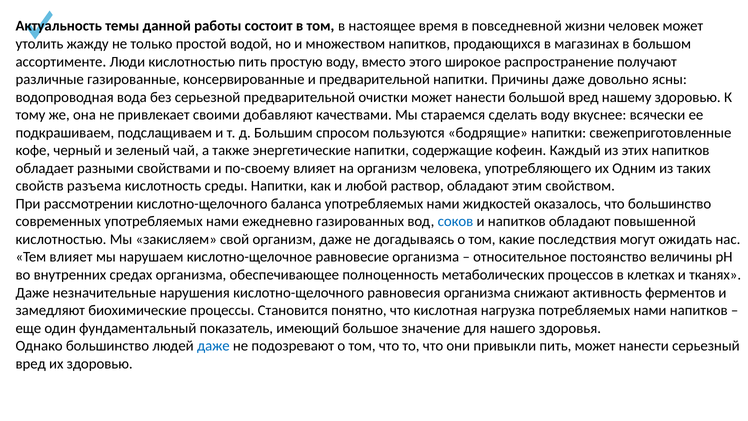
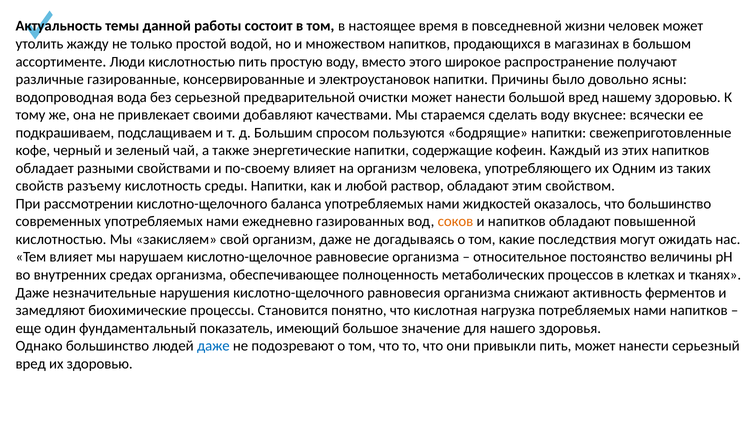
и предварительной: предварительной -> электроустановок (374, 79)
Причины даже: даже -> было (568, 79)
разъема: разъема -> разъему (94, 186)
соков colour: blue -> orange (455, 221)
